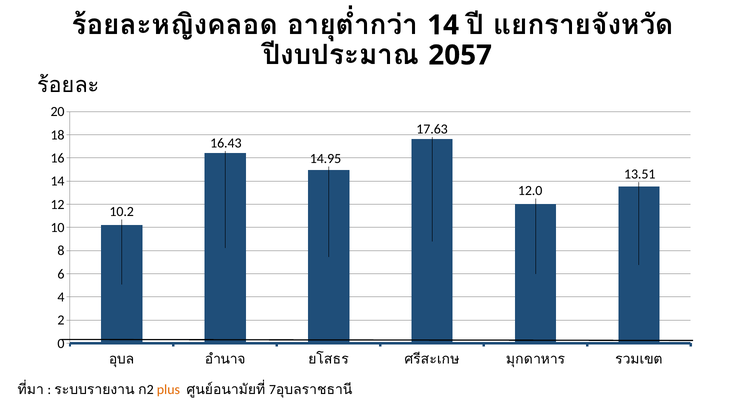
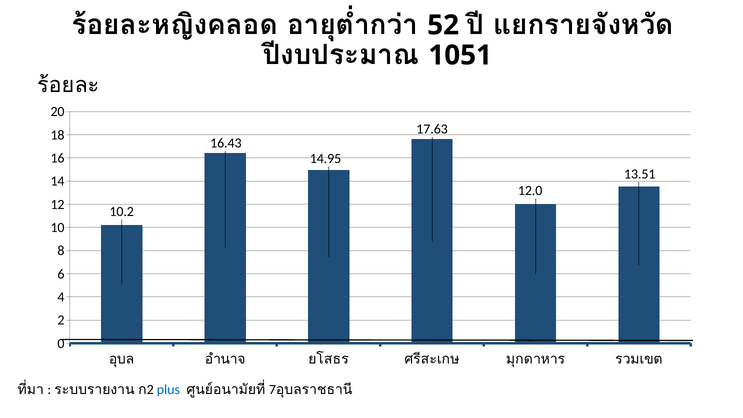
14: 14 -> 52 (443, 25)
2057: 2057 -> 1051 (460, 55)
plus colour: orange -> blue (168, 389)
